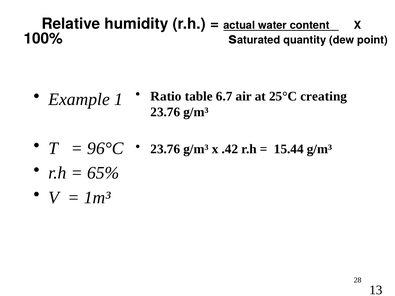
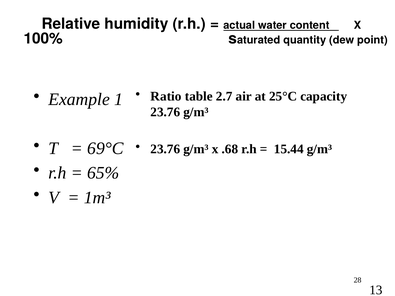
6.7: 6.7 -> 2.7 (224, 96)
creating: creating -> capacity (324, 96)
96°C: 96°C -> 69°C (105, 149)
.42: .42 -> .68 (230, 149)
